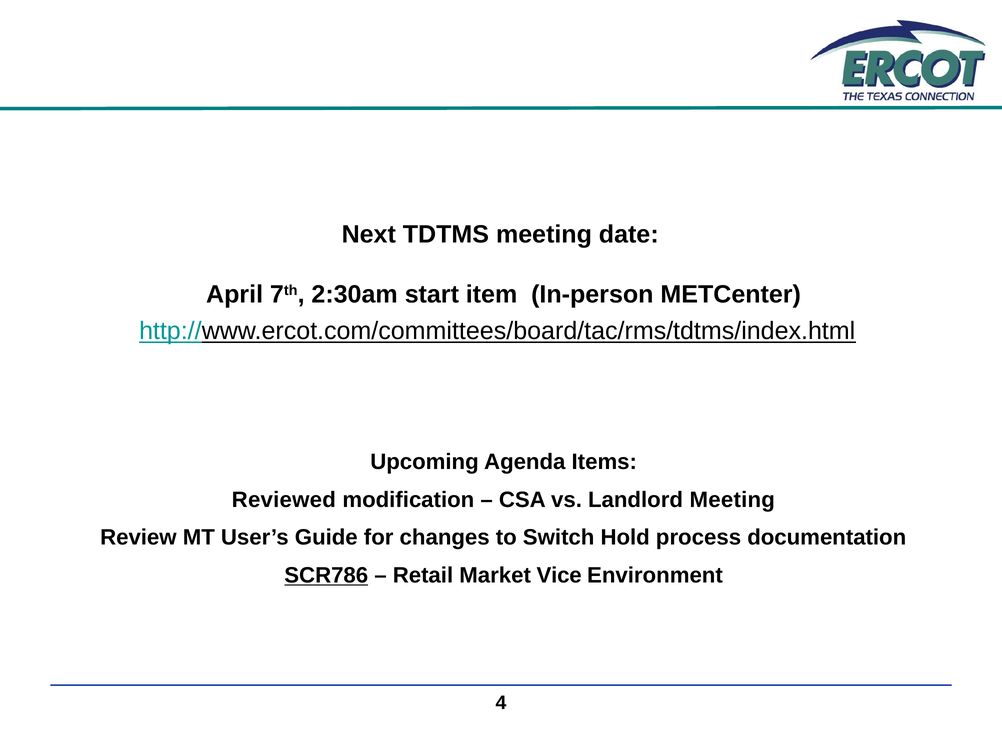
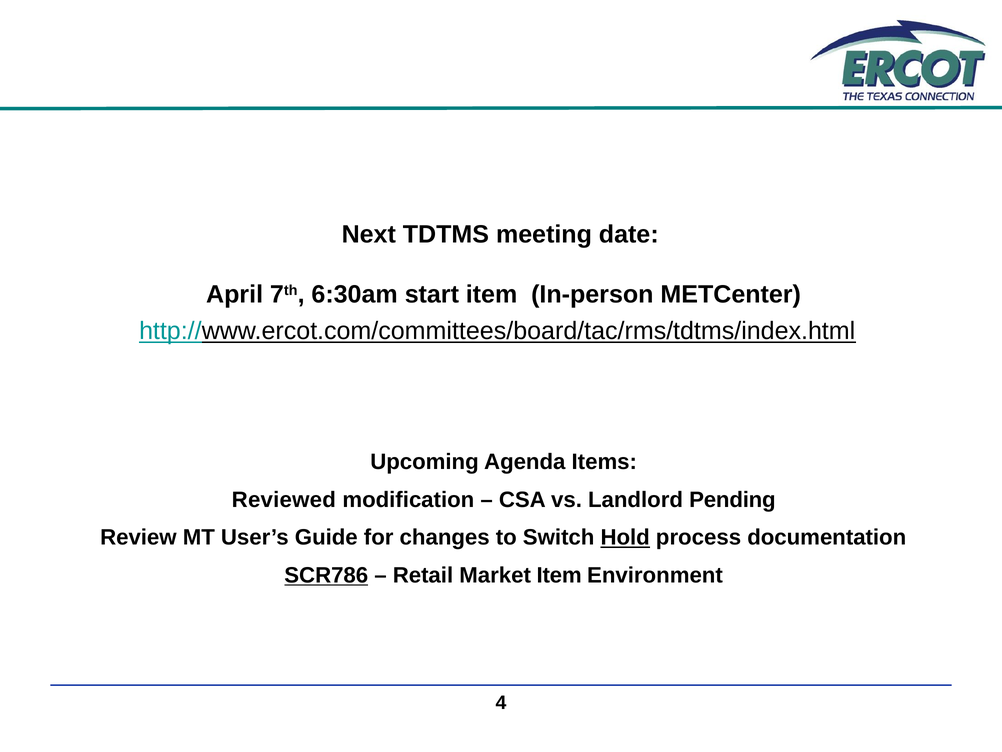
2:30am: 2:30am -> 6:30am (355, 294)
Landlord Meeting: Meeting -> Pending (732, 499)
Hold underline: none -> present (625, 537)
Market Vice: Vice -> Item (559, 575)
